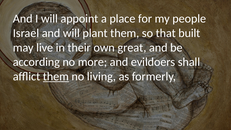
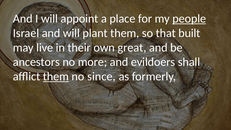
people underline: none -> present (189, 19)
according: according -> ancestors (36, 62)
living: living -> since (101, 76)
